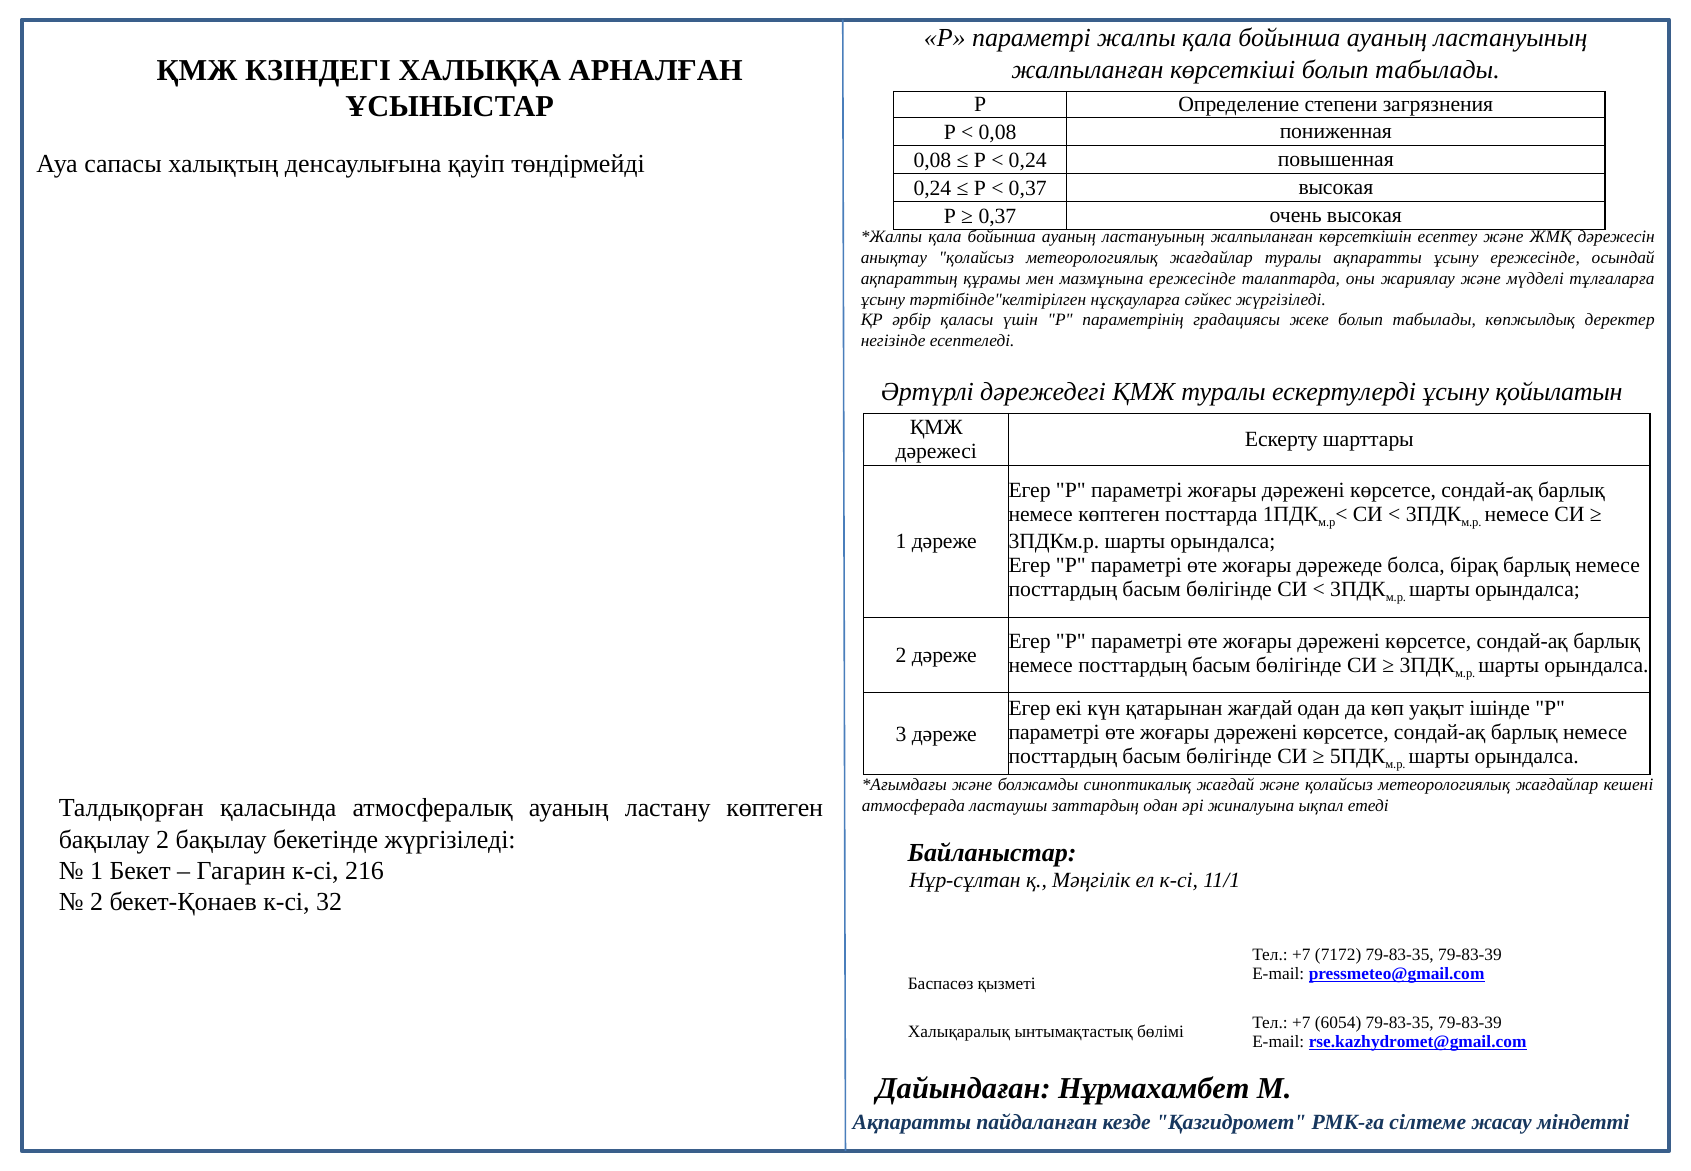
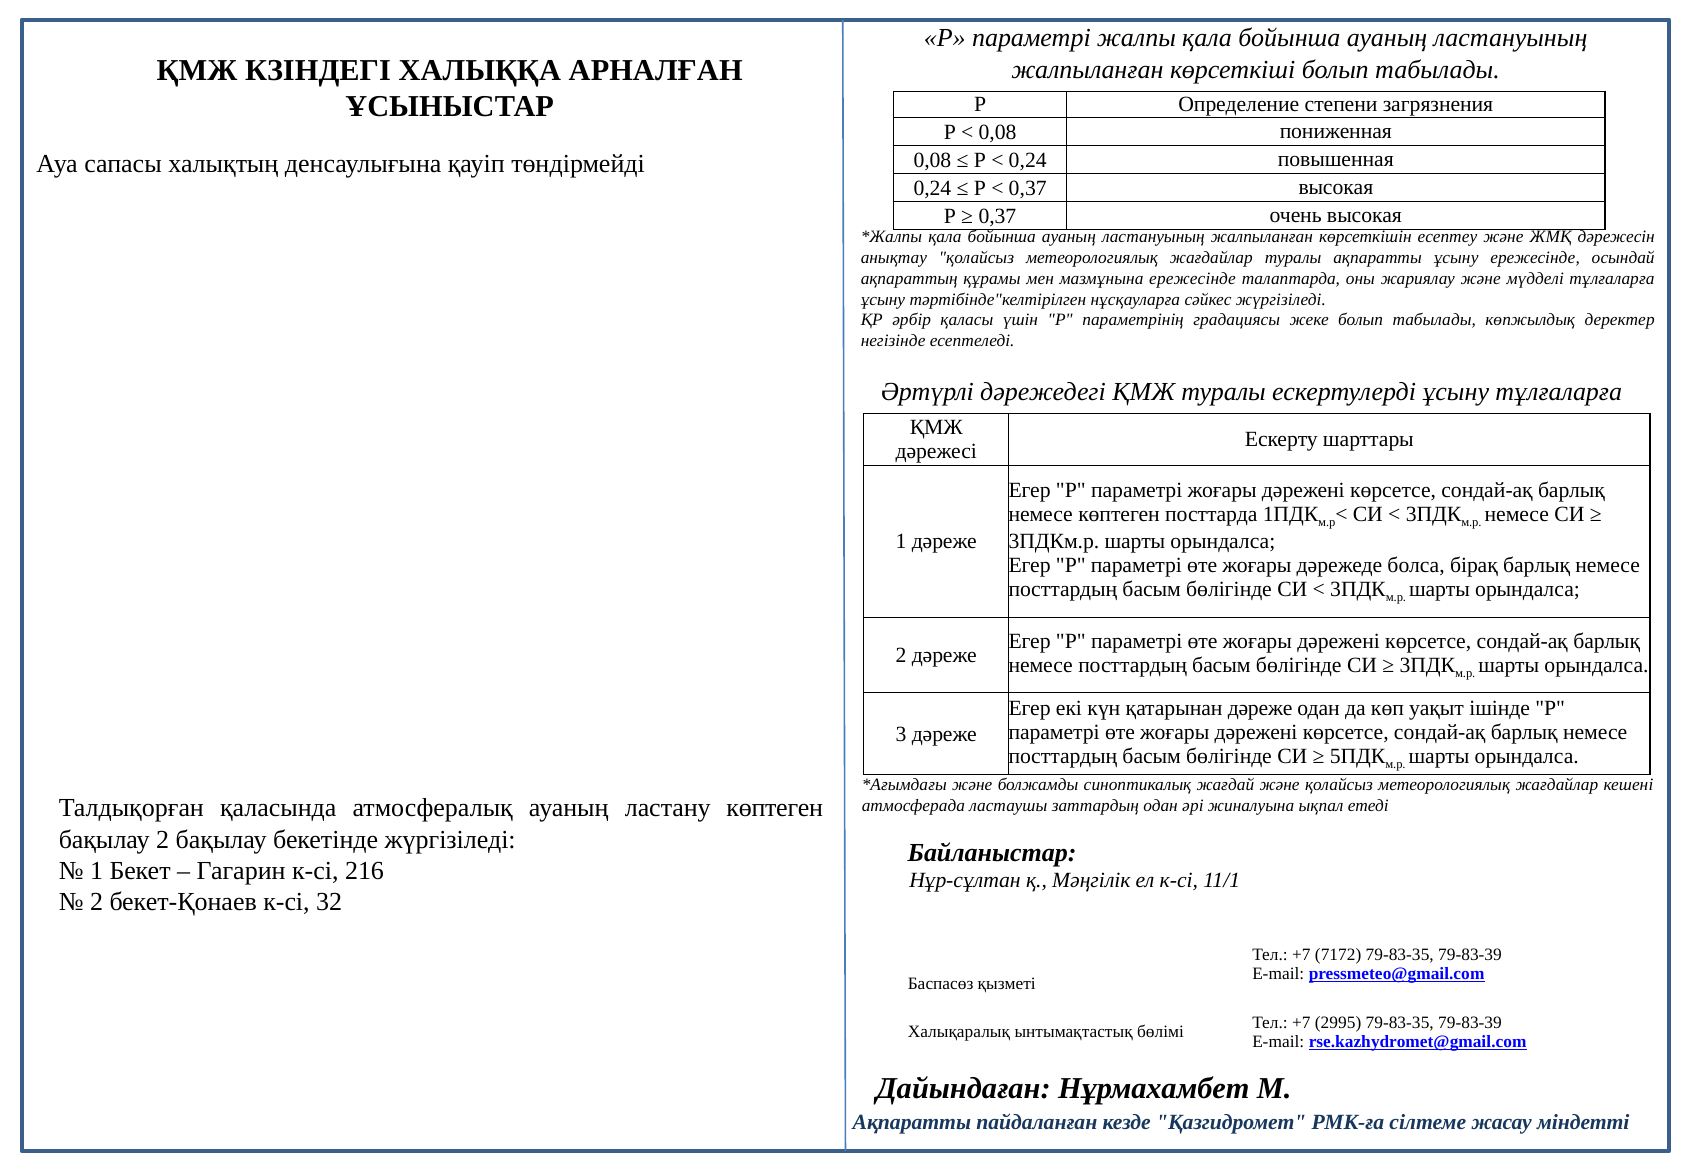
ұсыну қойылатын: қойылатын -> тұлғаларға (1559, 391)
қатарынан жағдай: жағдай -> дәреже (1260, 708)
6054: 6054 -> 2995 (1338, 1022)
